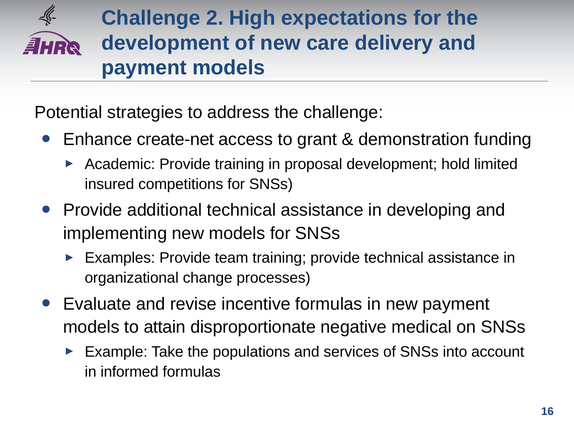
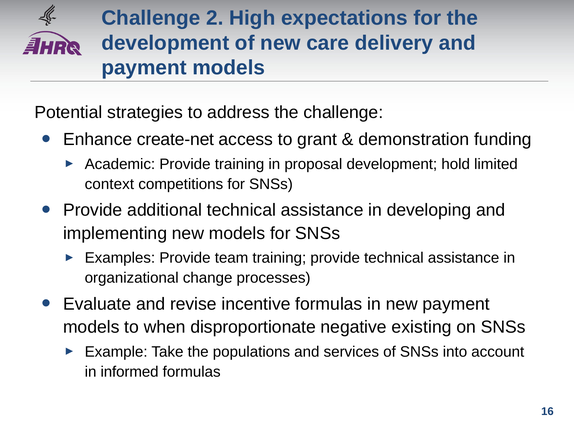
insured: insured -> context (109, 184)
attain: attain -> when (165, 327)
medical: medical -> existing (422, 327)
